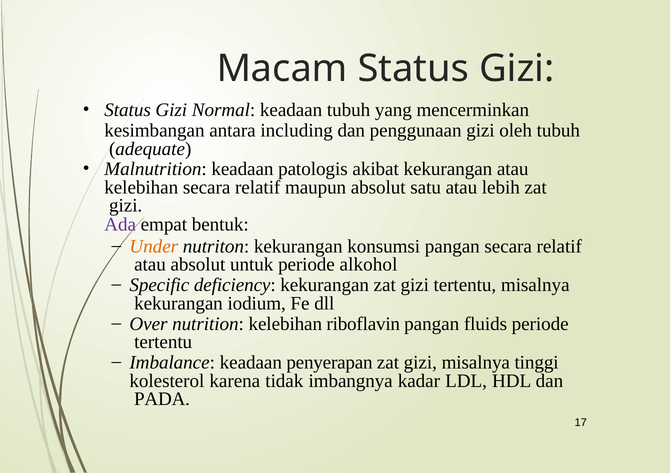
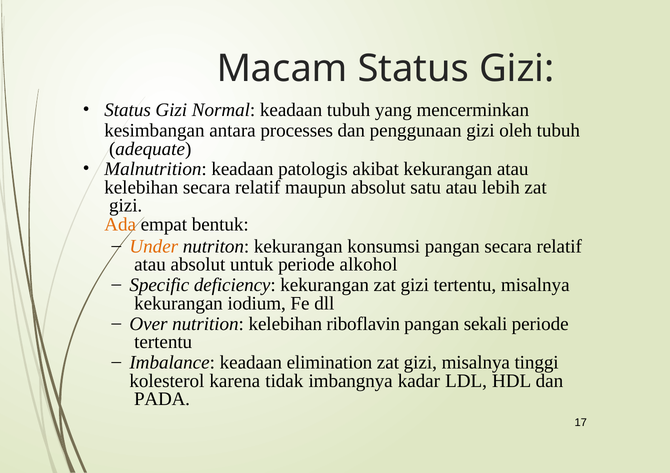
including: including -> processes (297, 131)
Ada colour: purple -> orange (120, 225)
fluids: fluids -> sekali (486, 324)
penyerapan: penyerapan -> elimination (329, 363)
